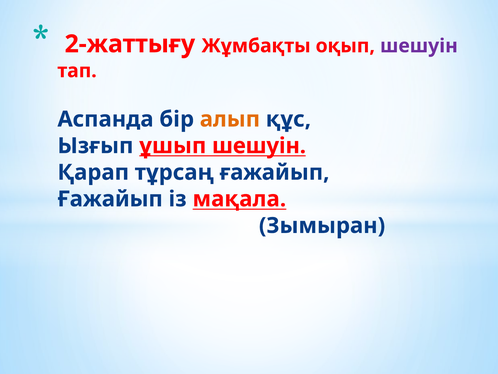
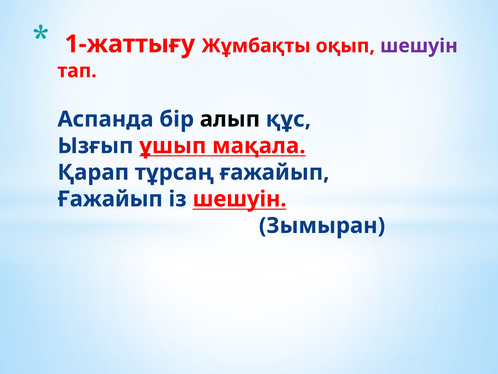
2-жаттығу: 2-жаттығу -> 1-жаттығу (130, 44)
алып colour: orange -> black (230, 119)
ұшып шешуін: шешуін -> мақала (259, 146)
із мақала: мақала -> шешуін (239, 199)
